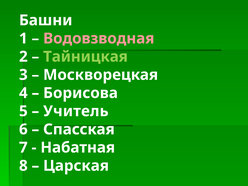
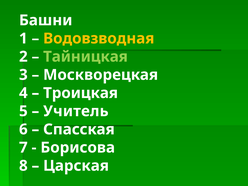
Водовзводная colour: pink -> yellow (99, 38)
Борисова: Борисова -> Троицкая (81, 93)
Набатная: Набатная -> Борисова (78, 148)
